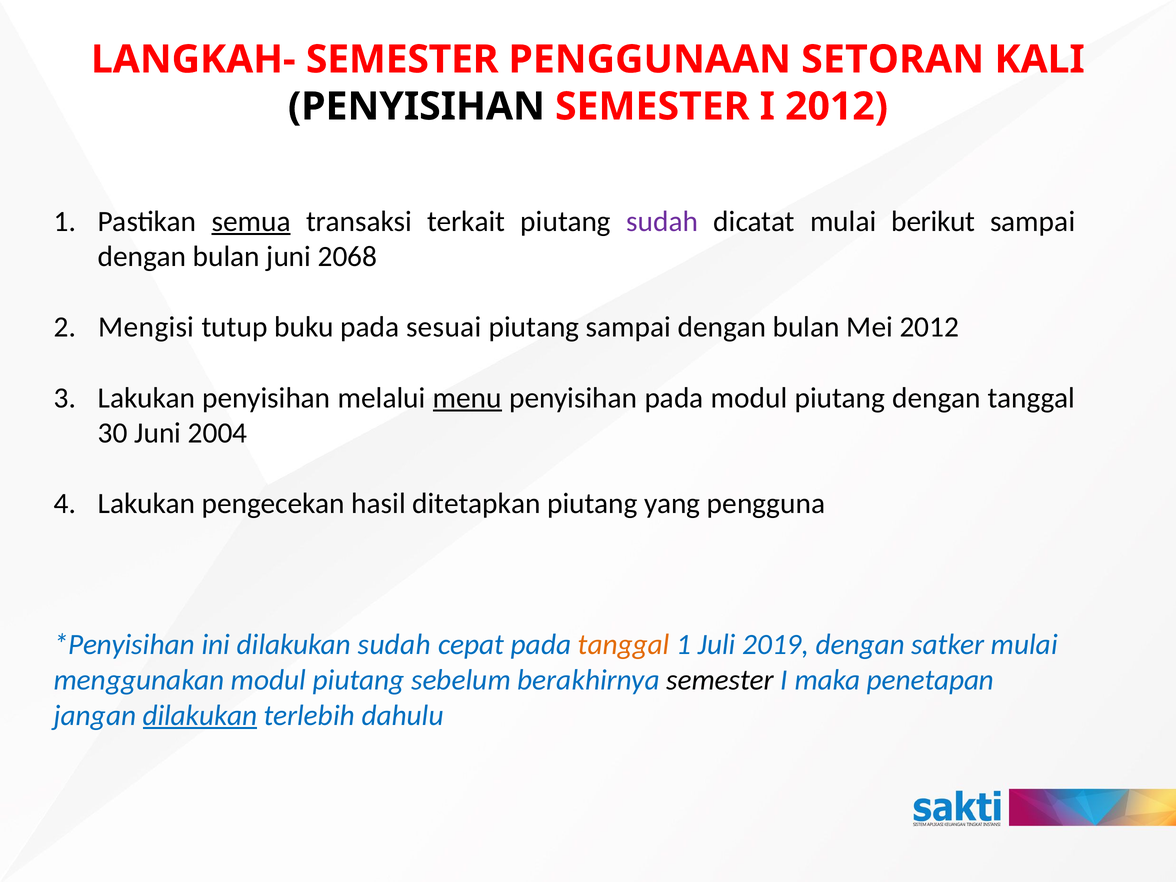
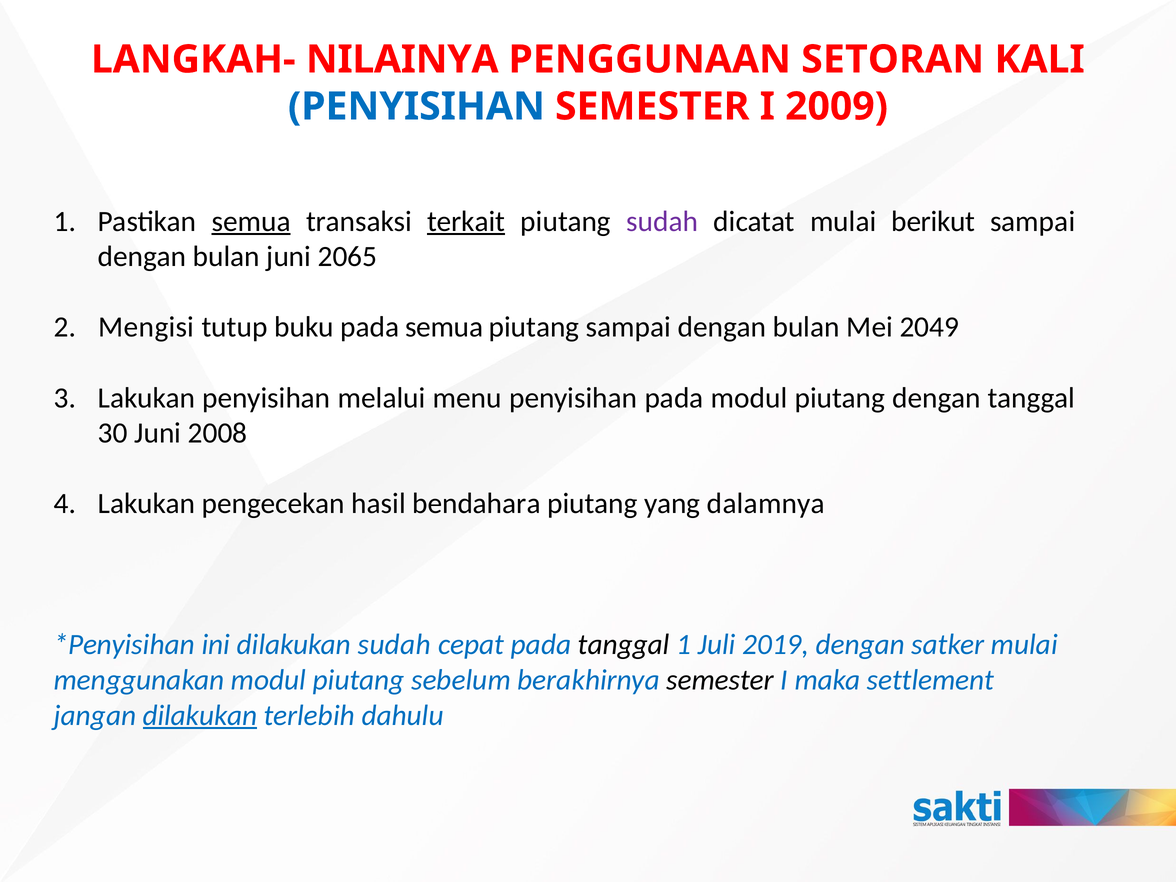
LANGKAH- SEMESTER: SEMESTER -> NILAINYA (402, 60)
PENYISIHAN colour: black -> blue (416, 107)
I 2012: 2012 -> 2009 (837, 107)
terkait underline: none -> present (466, 221)
2068: 2068 -> 2065 (347, 257)
pada sesuai: sesuai -> semua (444, 327)
Mei 2012: 2012 -> 2049 (929, 327)
menu underline: present -> none (467, 398)
2004: 2004 -> 2008 (218, 433)
ditetapkan: ditetapkan -> bendahara (476, 504)
pengguna: pengguna -> dalamnya (766, 504)
tanggal colour: orange -> black (624, 645)
penetapan: penetapan -> settlement (931, 680)
